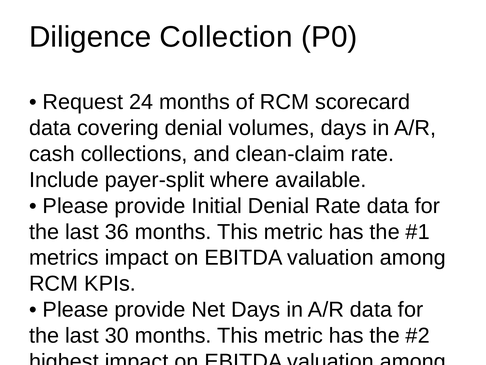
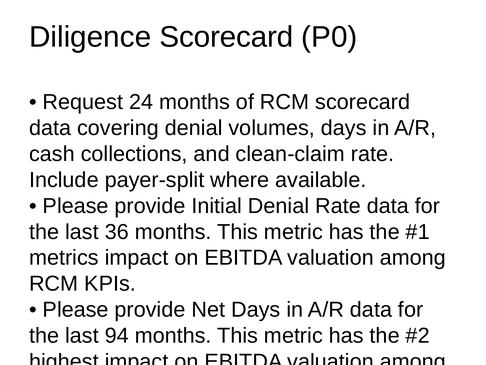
Diligence Collection: Collection -> Scorecard (226, 37)
30: 30 -> 94 (117, 335)
